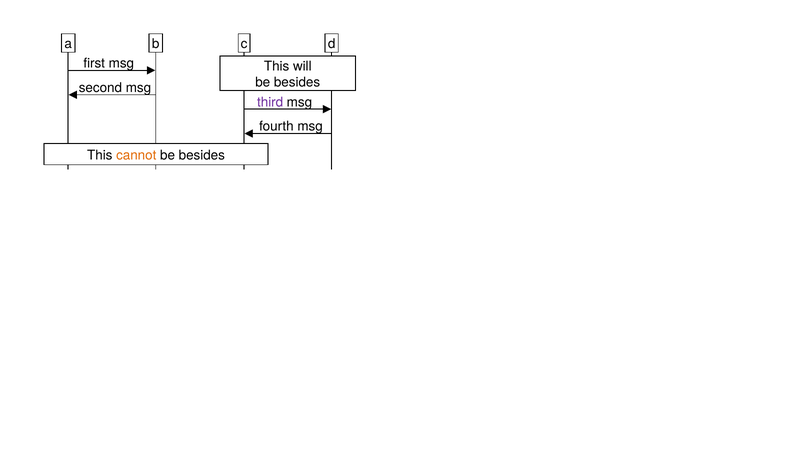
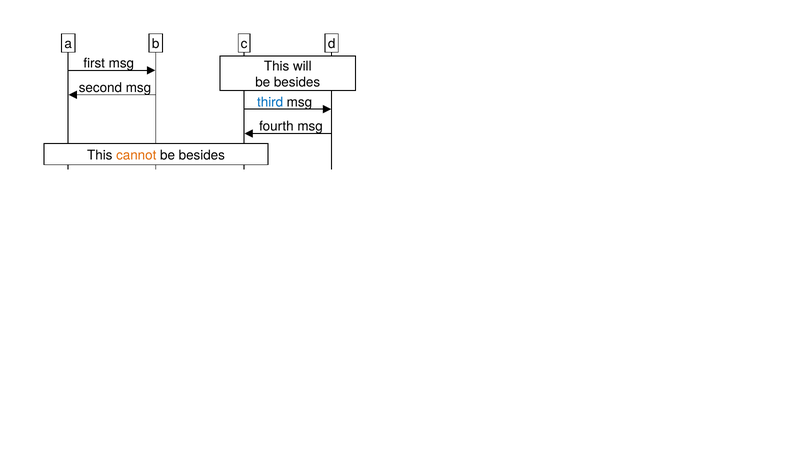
third colour: purple -> blue (270, 102)
